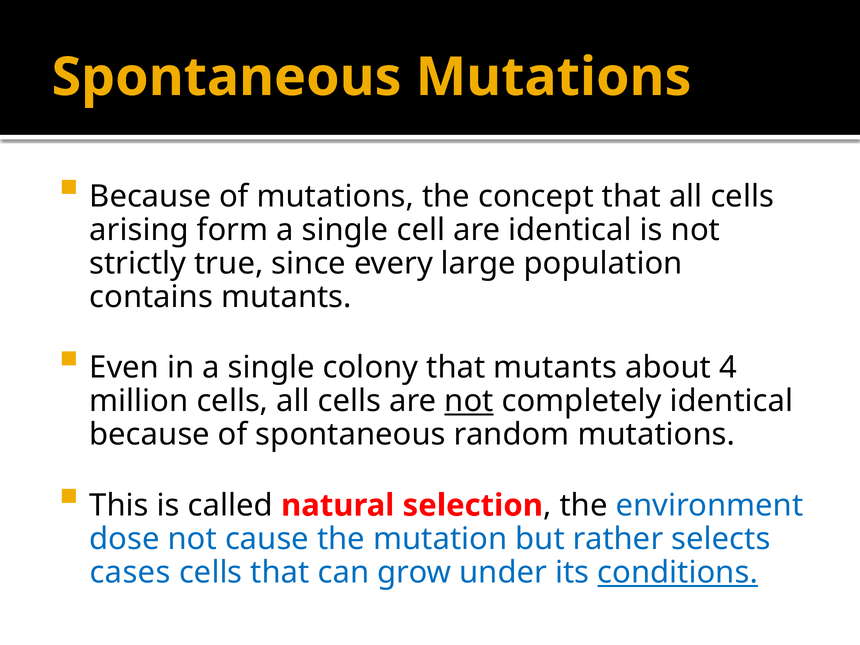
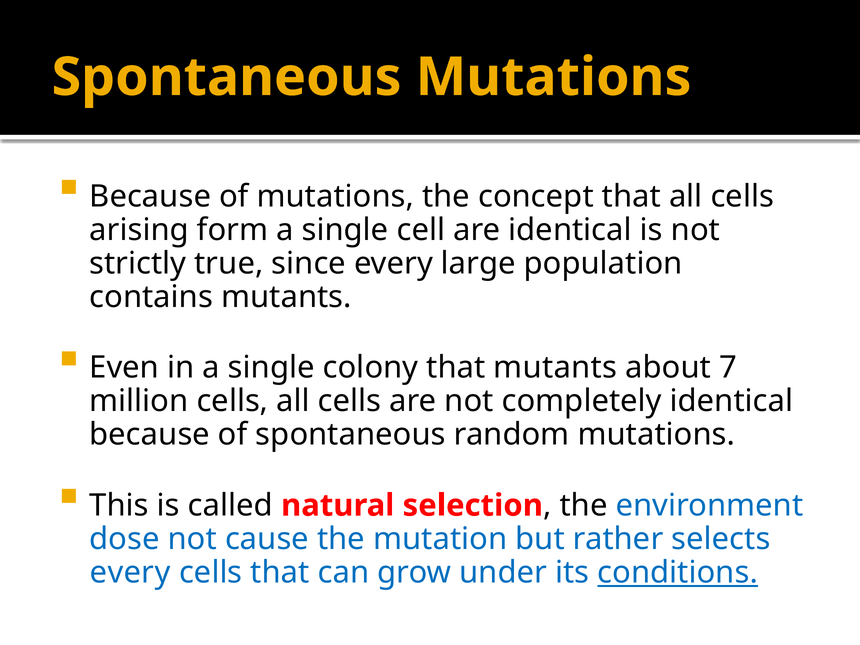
4: 4 -> 7 (728, 368)
not underline: present -> none (469, 401)
cases: cases -> every (130, 573)
